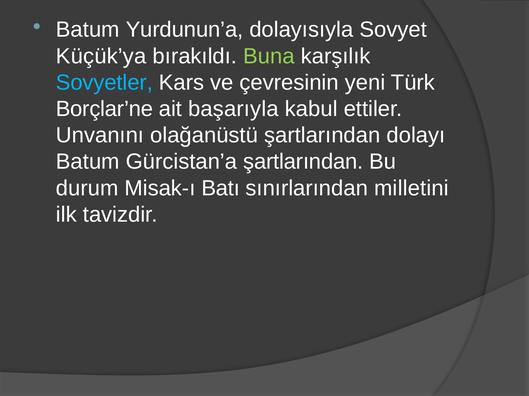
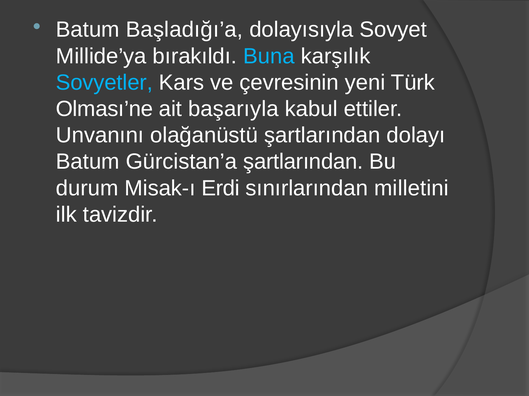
Yurdunun’a: Yurdunun’a -> Başladığı’a (184, 30)
Küçük’ya: Küçük’ya -> Millide’ya (101, 56)
Buna colour: light green -> light blue (269, 56)
Borçlar’ne: Borçlar’ne -> Olması’ne (104, 109)
Batı: Batı -> Erdi (221, 188)
